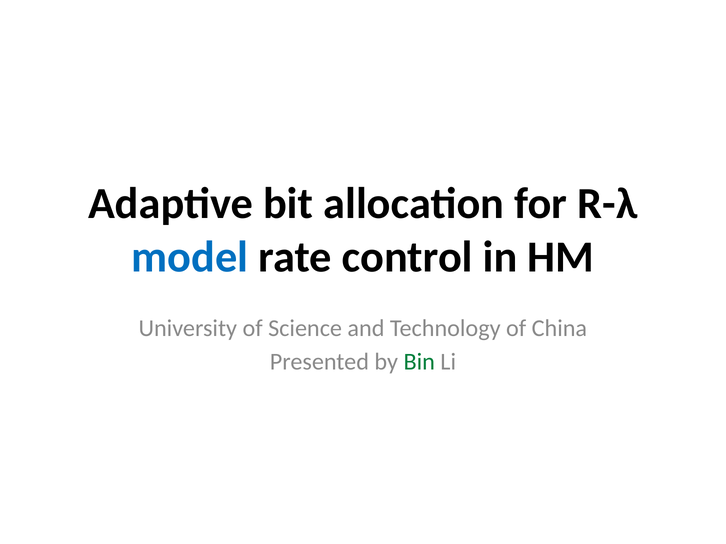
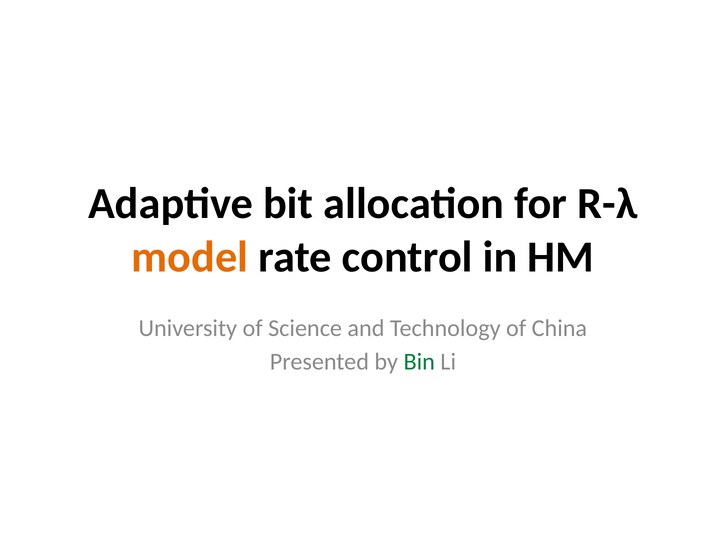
model colour: blue -> orange (190, 257)
